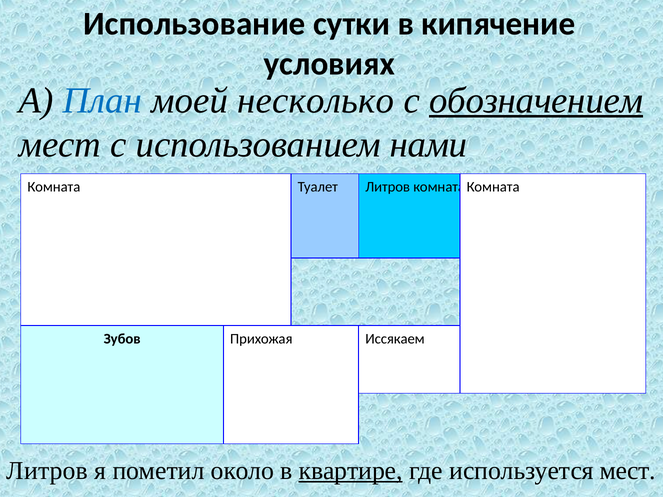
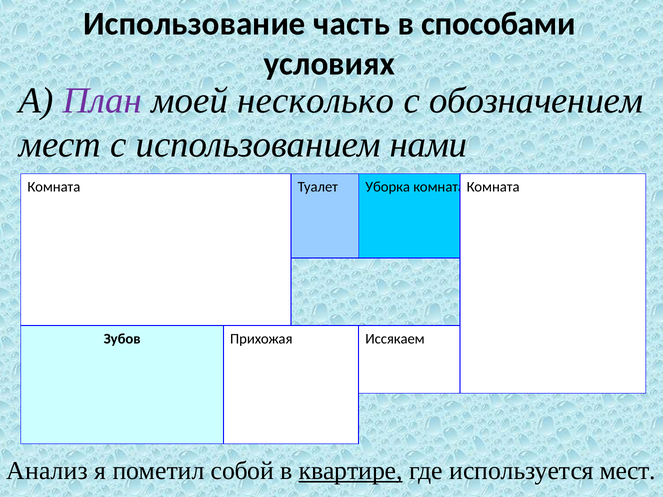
сутки: сутки -> часть (352, 24)
кипячение: кипячение -> способами (499, 24)
План colour: blue -> purple (102, 100)
обозначением underline: present -> none (536, 100)
Туалет Литров: Литров -> Уборка (388, 187)
Литров: Литров -> Анализ (47, 471)
около: около -> собой (242, 471)
